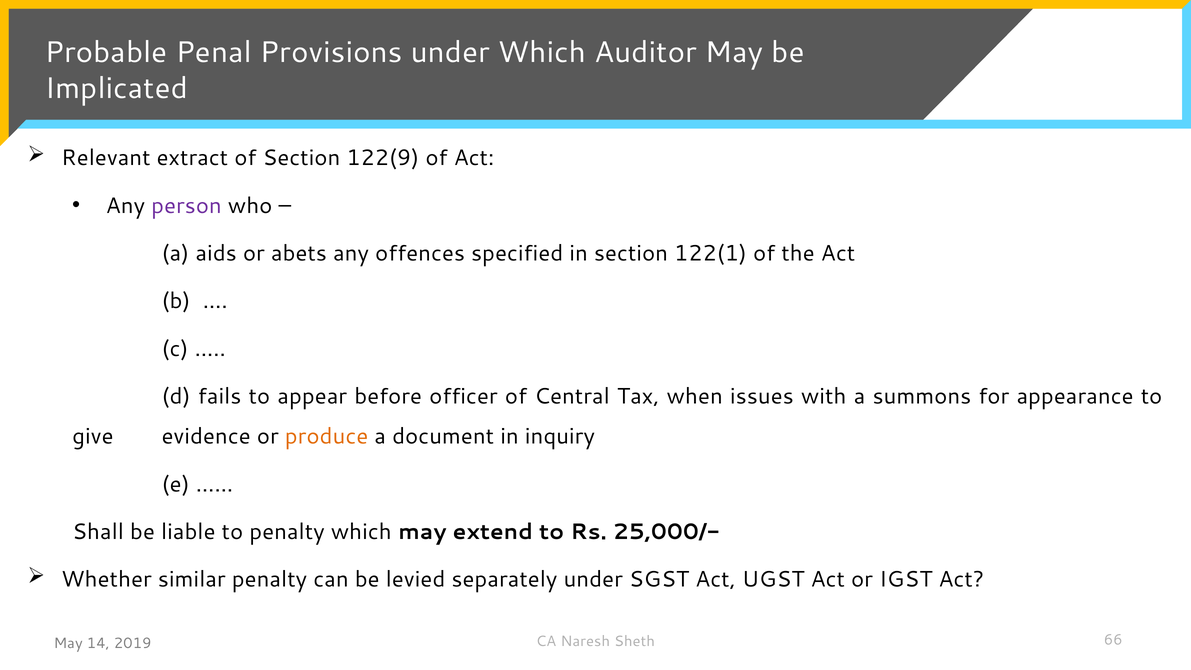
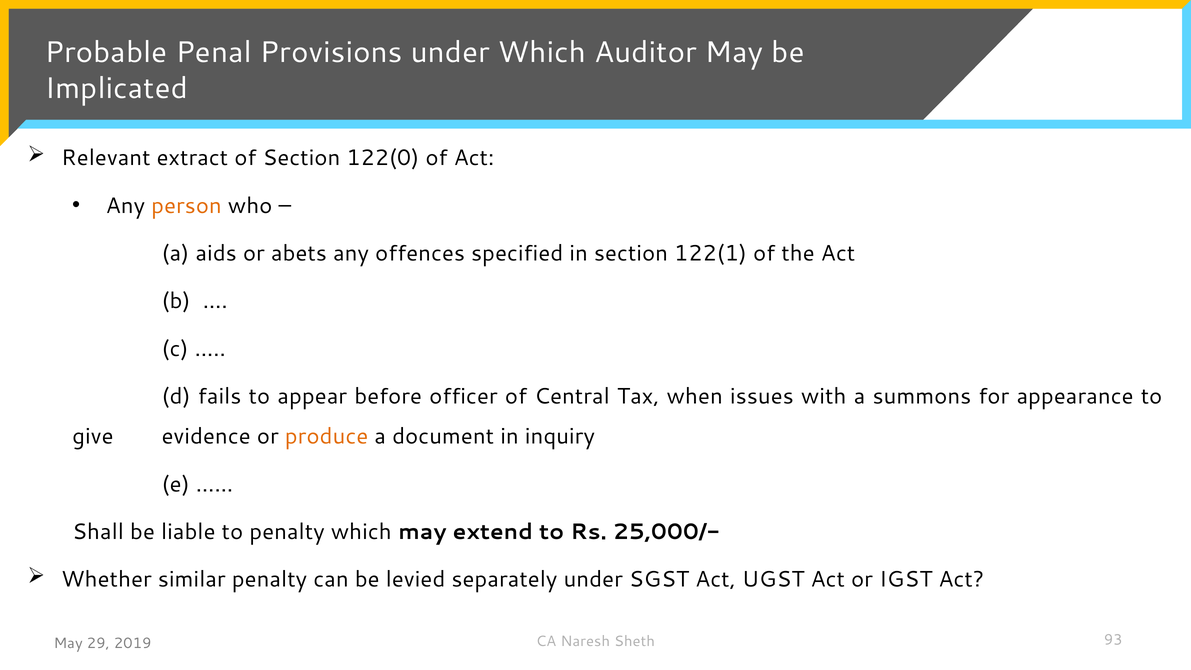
122(9: 122(9 -> 122(0 (383, 158)
person colour: purple -> orange (187, 206)
66: 66 -> 93 (1113, 640)
14: 14 -> 29 (98, 643)
